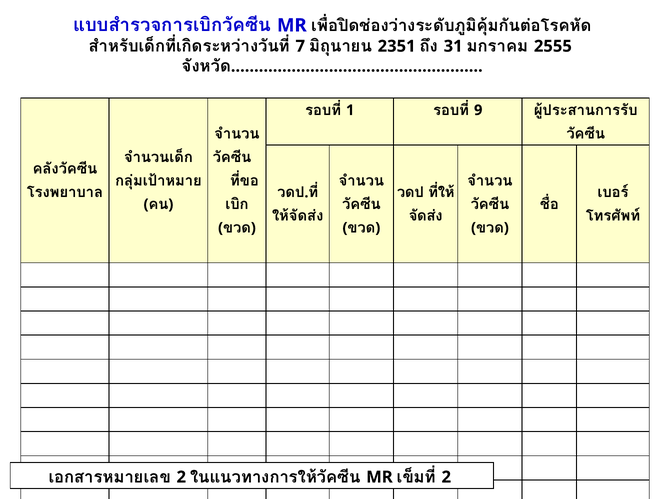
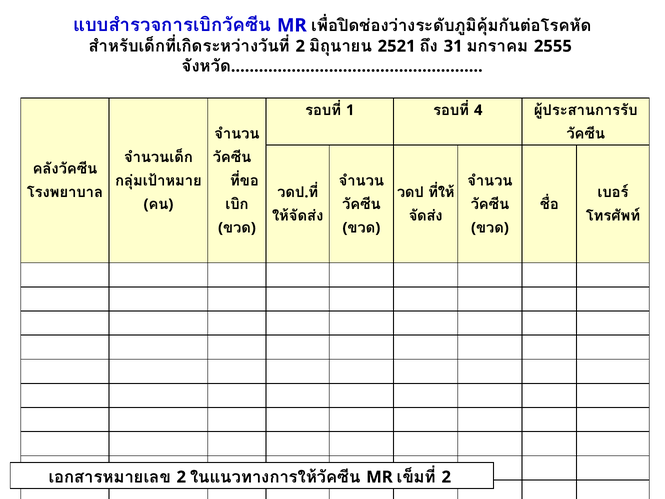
7: 7 -> 2 (300, 46)
2351: 2351 -> 2521 (397, 46)
9: 9 -> 4 (478, 110)
